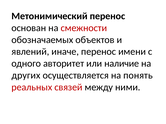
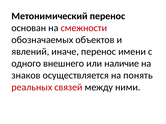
авторитет: авторитет -> внешнего (64, 64)
других: других -> знаков (26, 76)
